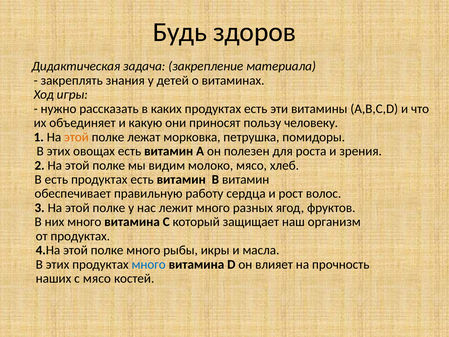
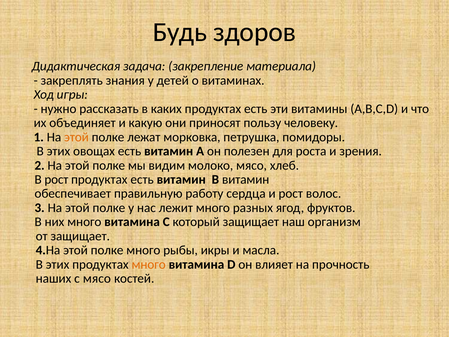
В есть: есть -> рост (56, 179)
от продуктах: продуктах -> защищает (80, 236)
много colour: blue -> orange (149, 264)
